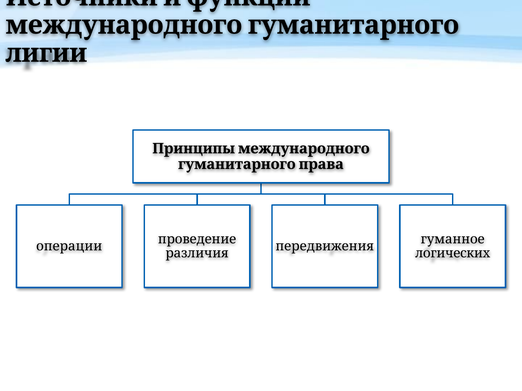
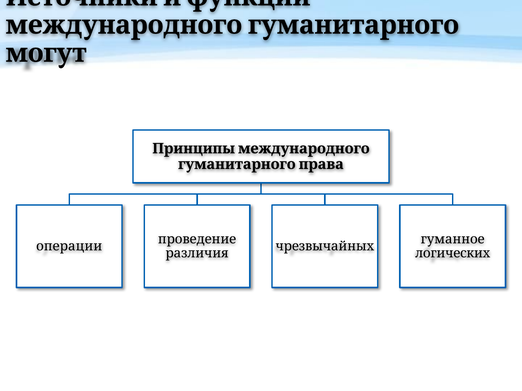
лигии: лигии -> могут (46, 53)
передвижения: передвижения -> чрезвычайных (325, 246)
